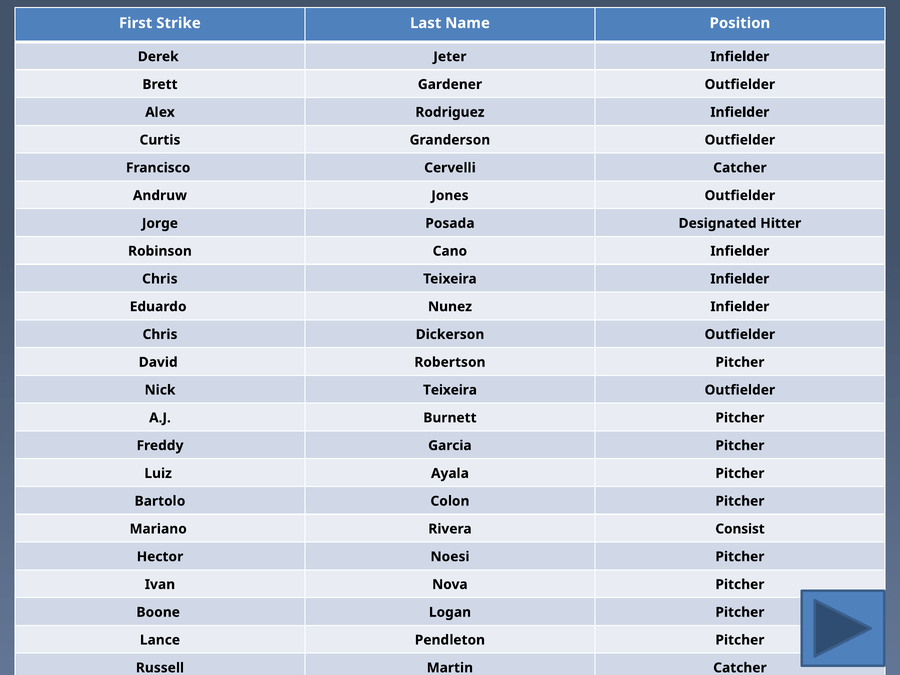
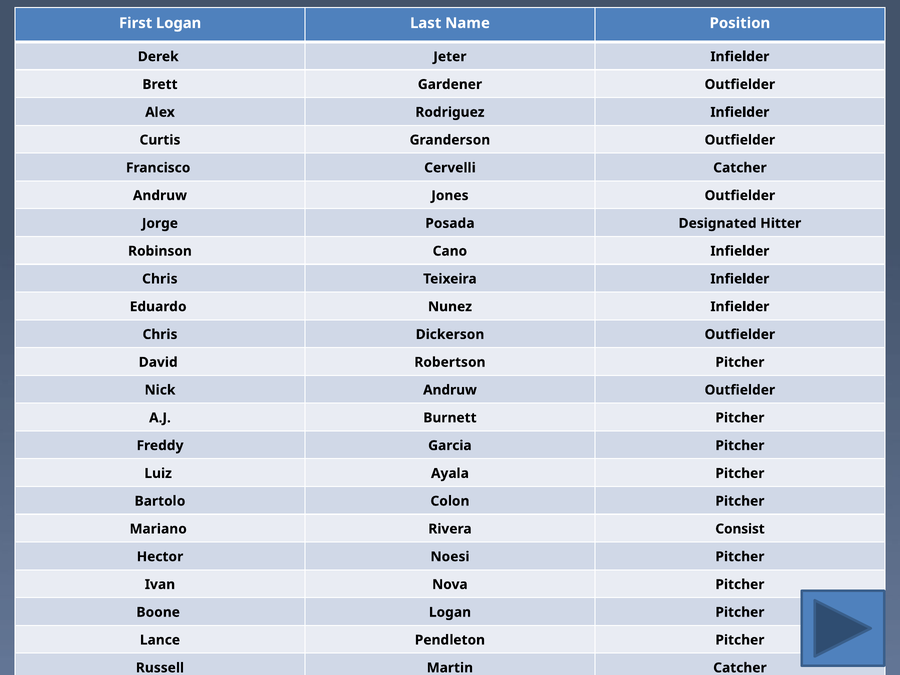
First Strike: Strike -> Logan (179, 23)
Nick Teixeira: Teixeira -> Andruw (450, 390)
